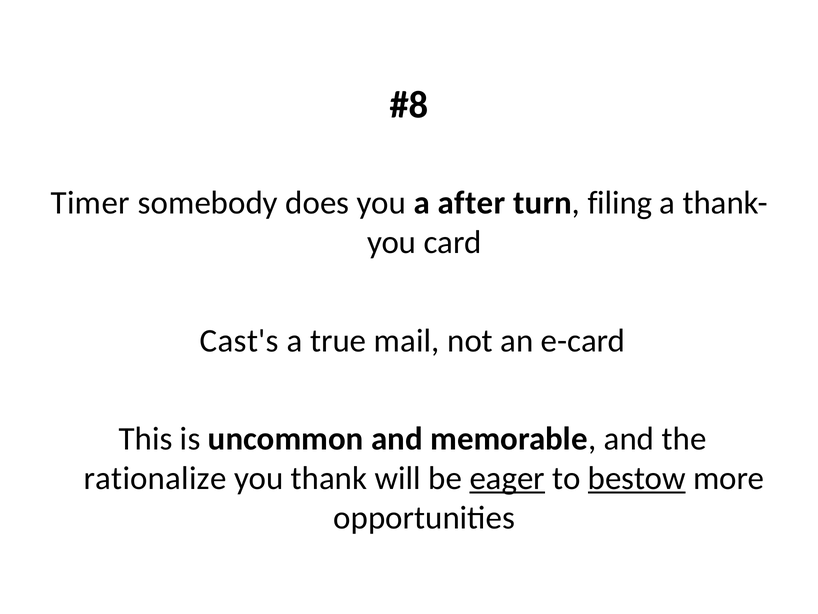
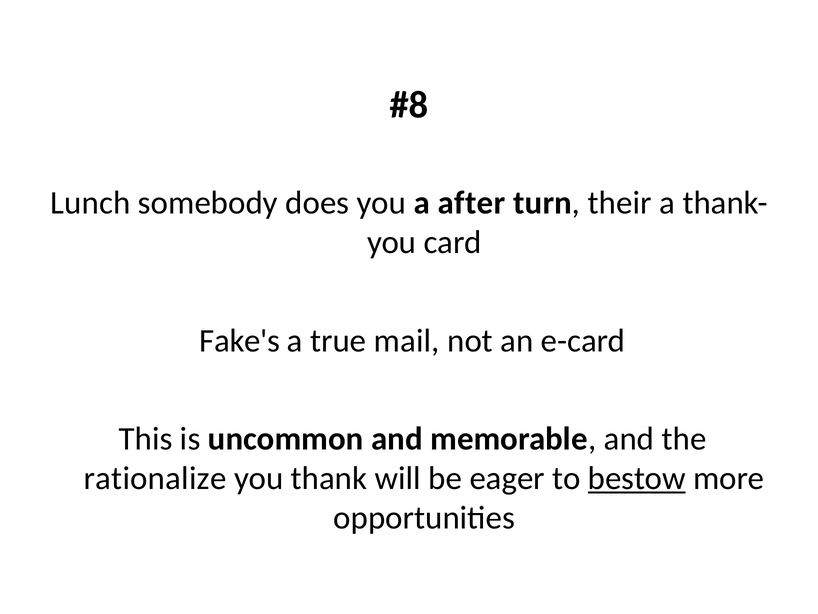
Timer: Timer -> Lunch (90, 203)
filing: filing -> their (620, 203)
Cast's: Cast's -> Fake's (240, 340)
eager underline: present -> none (507, 478)
